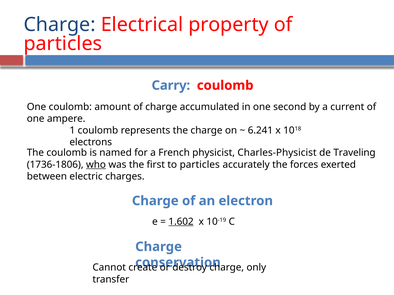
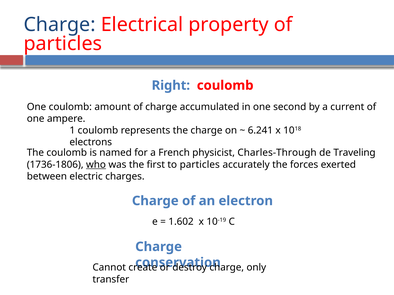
Carry: Carry -> Right (171, 86)
Charles-Physicist: Charles-Physicist -> Charles-Through (277, 153)
1.602 underline: present -> none (181, 222)
